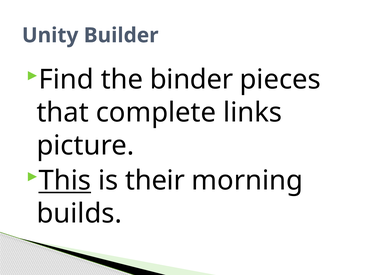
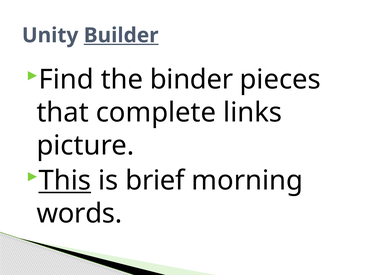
Builder underline: none -> present (121, 35)
their: their -> brief (155, 180)
builds: builds -> words (79, 213)
